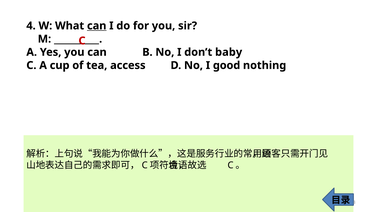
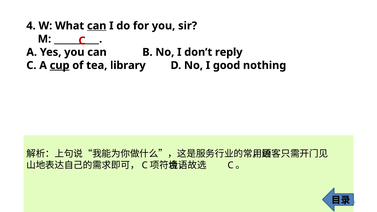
baby: baby -> reply (229, 52)
cup underline: none -> present (60, 65)
access: access -> library (128, 65)
